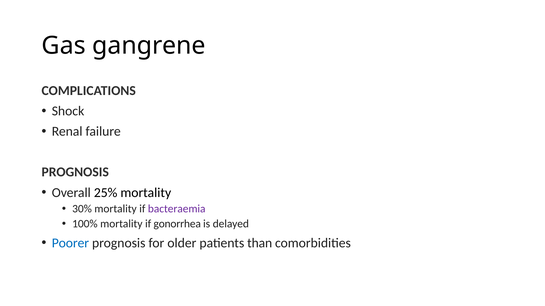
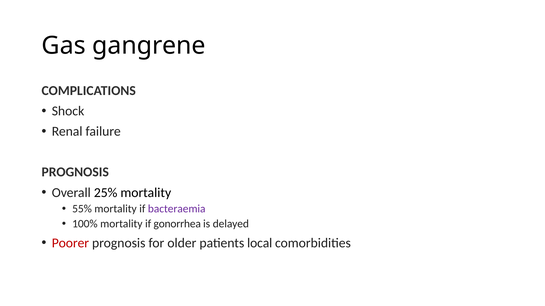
30%: 30% -> 55% (82, 209)
Poorer colour: blue -> red (70, 243)
than: than -> local (260, 243)
